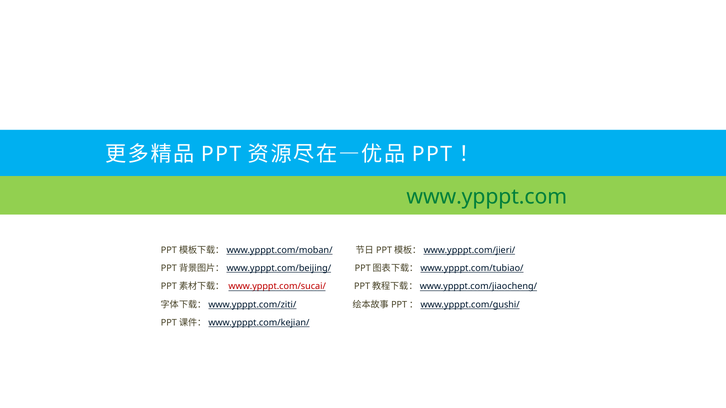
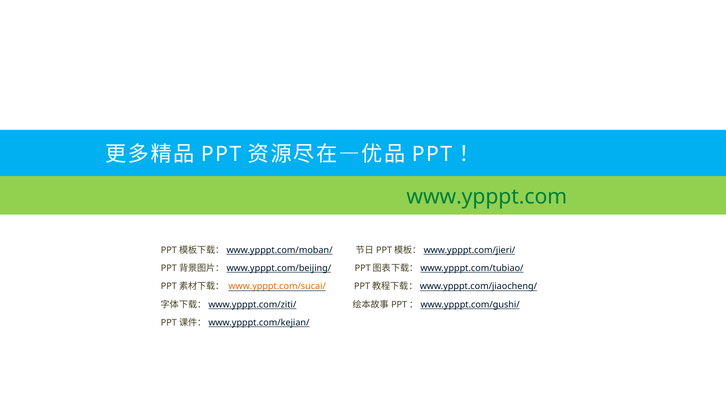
www.ypppt.com/sucai/ colour: red -> orange (277, 287)
